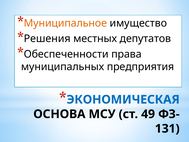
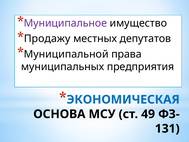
Муниципальное colour: orange -> purple (65, 23)
Решения: Решения -> Продажу (47, 39)
Обеспеченности: Обеспеченности -> Муниципальной (66, 54)
